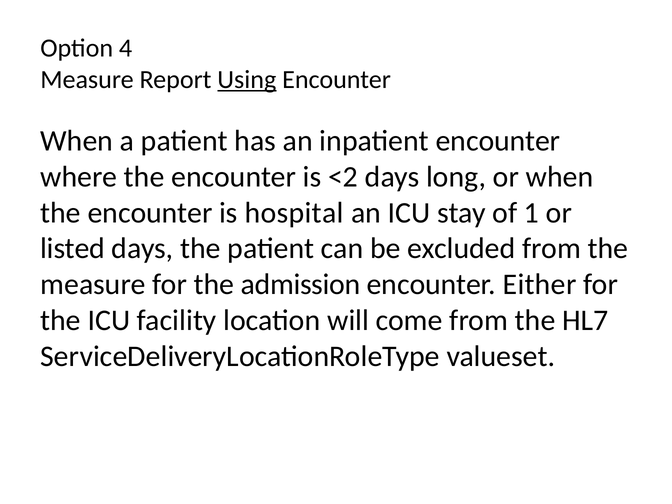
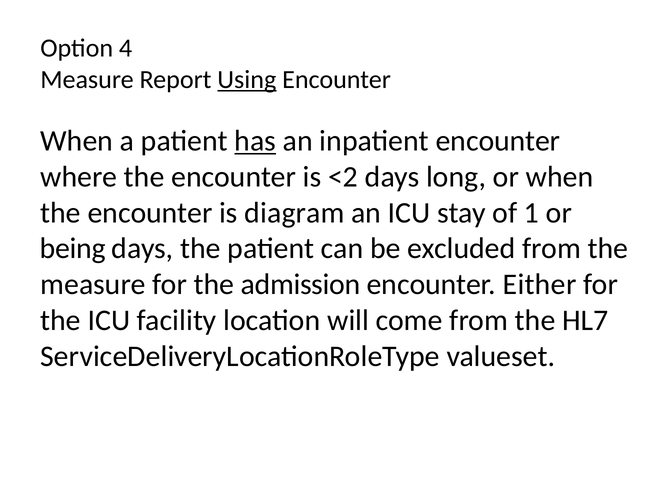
has underline: none -> present (255, 141)
hospital: hospital -> diagram (294, 213)
listed: listed -> being (73, 249)
